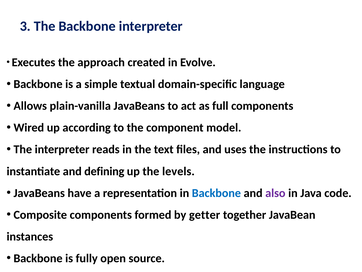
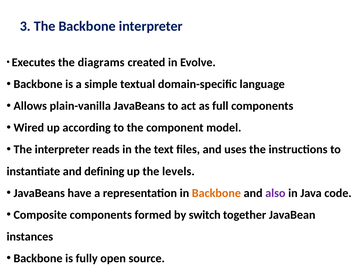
approach: approach -> diagrams (101, 62)
Backbone colour: blue -> orange (216, 193)
getter: getter -> switch (205, 214)
